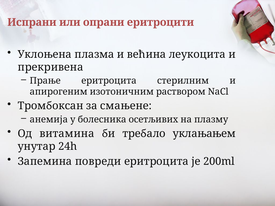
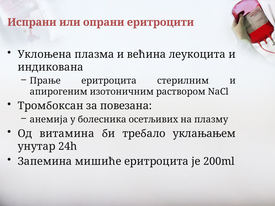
прекривена: прекривена -> индикована (51, 67)
смањене: смањене -> повезана (126, 106)
повреди: повреди -> мишиће (98, 161)
